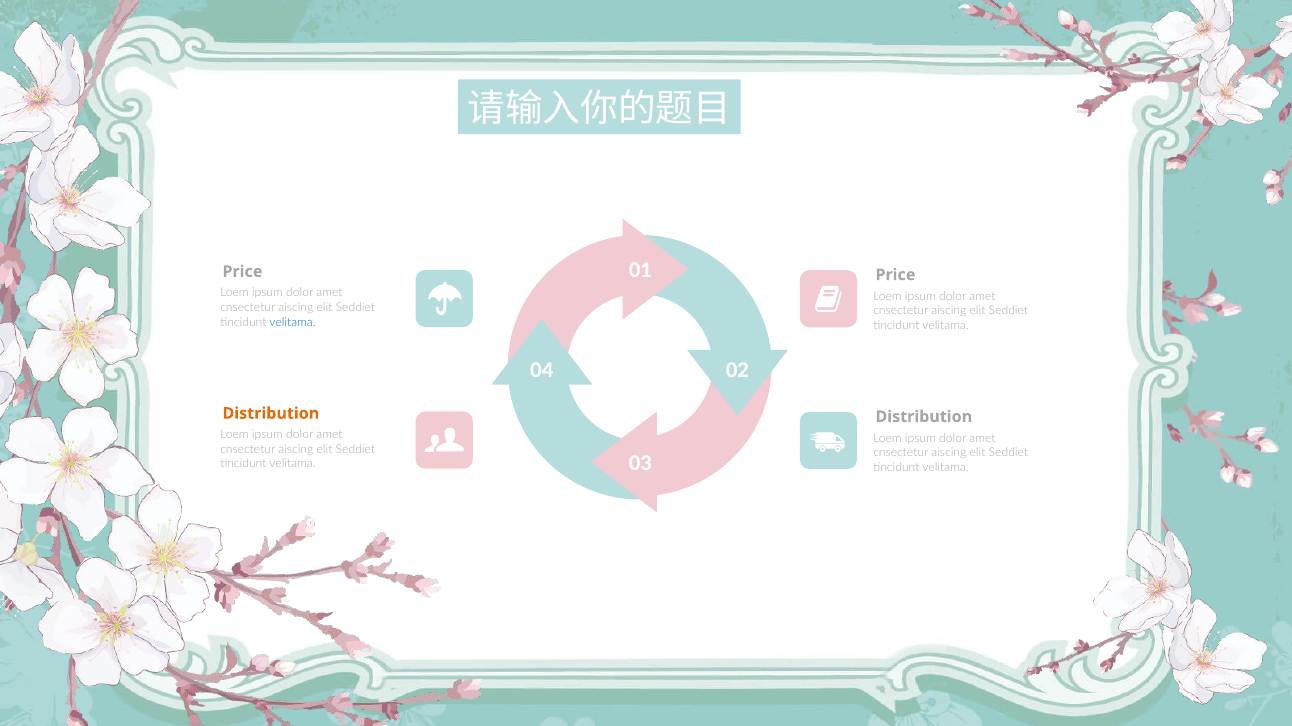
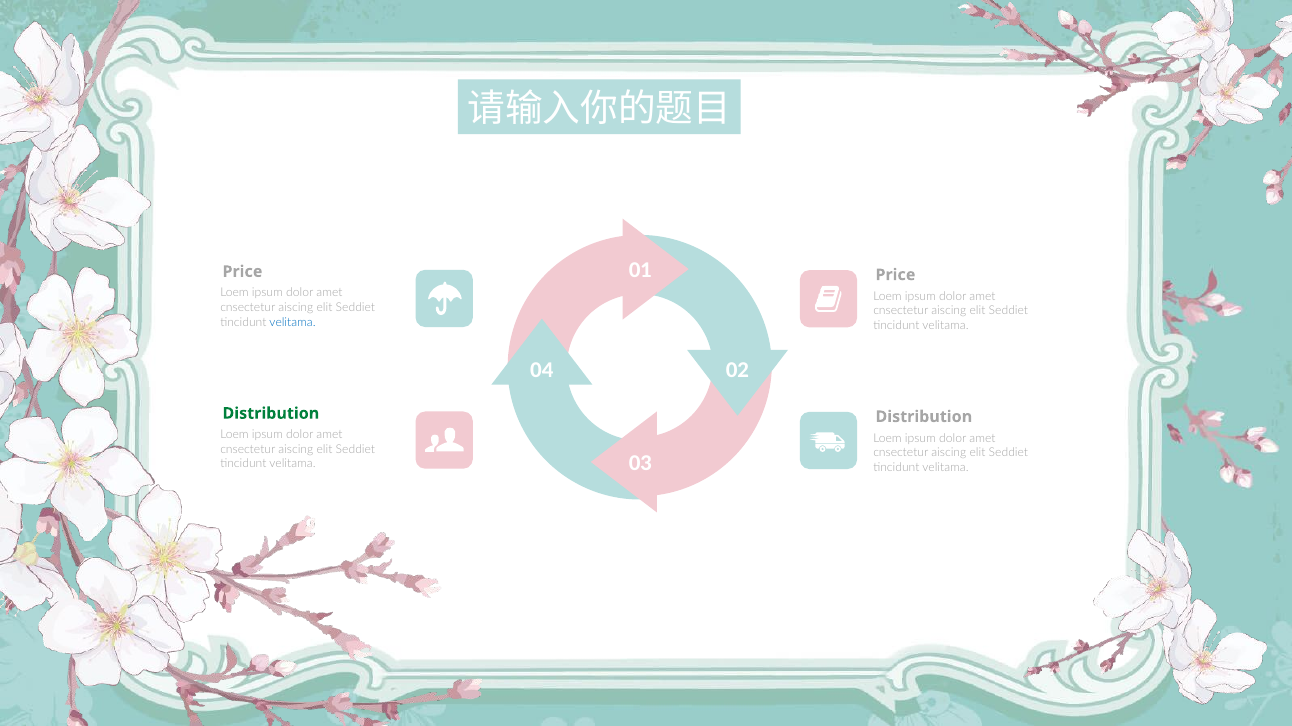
Distribution colour: orange -> green (271, 414)
